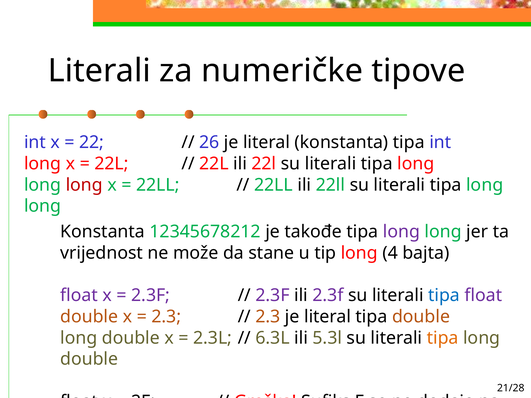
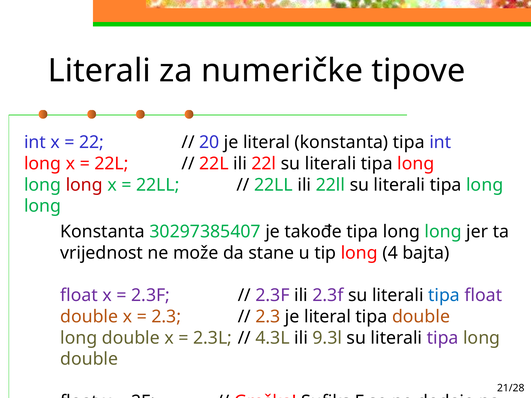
26: 26 -> 20 (209, 143)
12345678212: 12345678212 -> 30297385407 (205, 232)
long colour: purple -> black (401, 232)
6.3L: 6.3L -> 4.3L (273, 338)
5.3l: 5.3l -> 9.3l (327, 338)
tipa colour: orange -> purple (443, 338)
